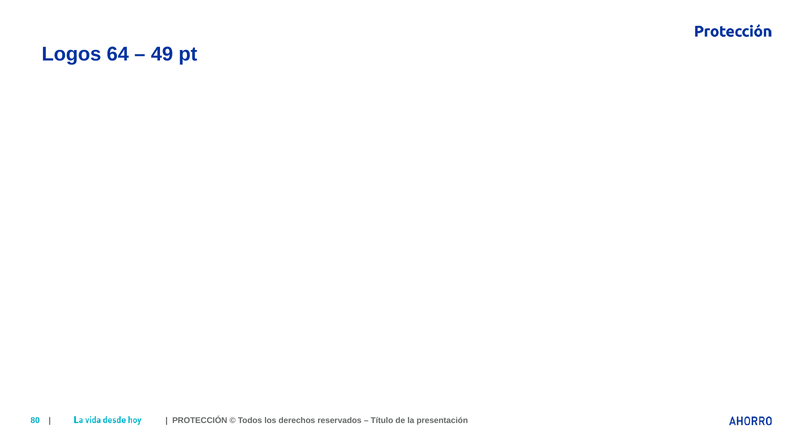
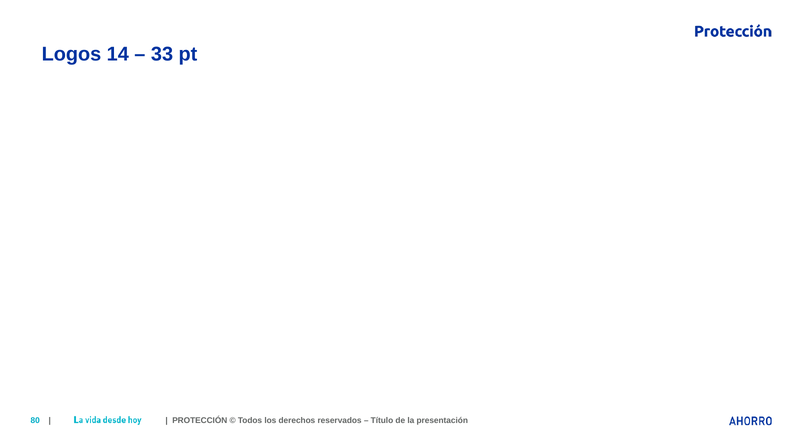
64: 64 -> 14 (118, 54)
49: 49 -> 33 (162, 54)
